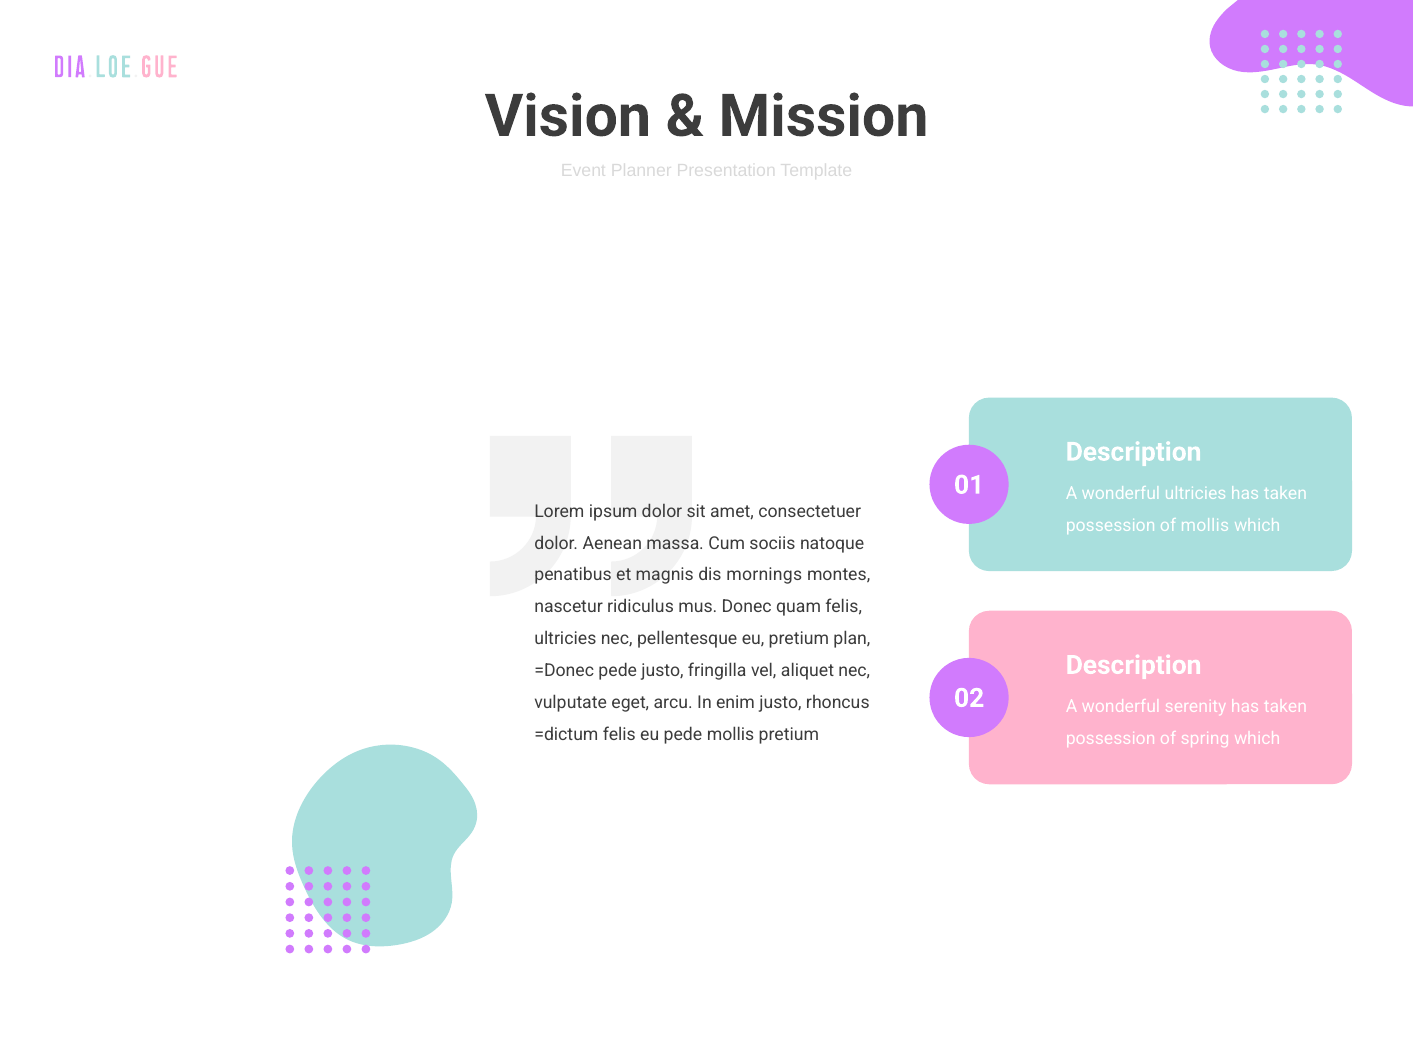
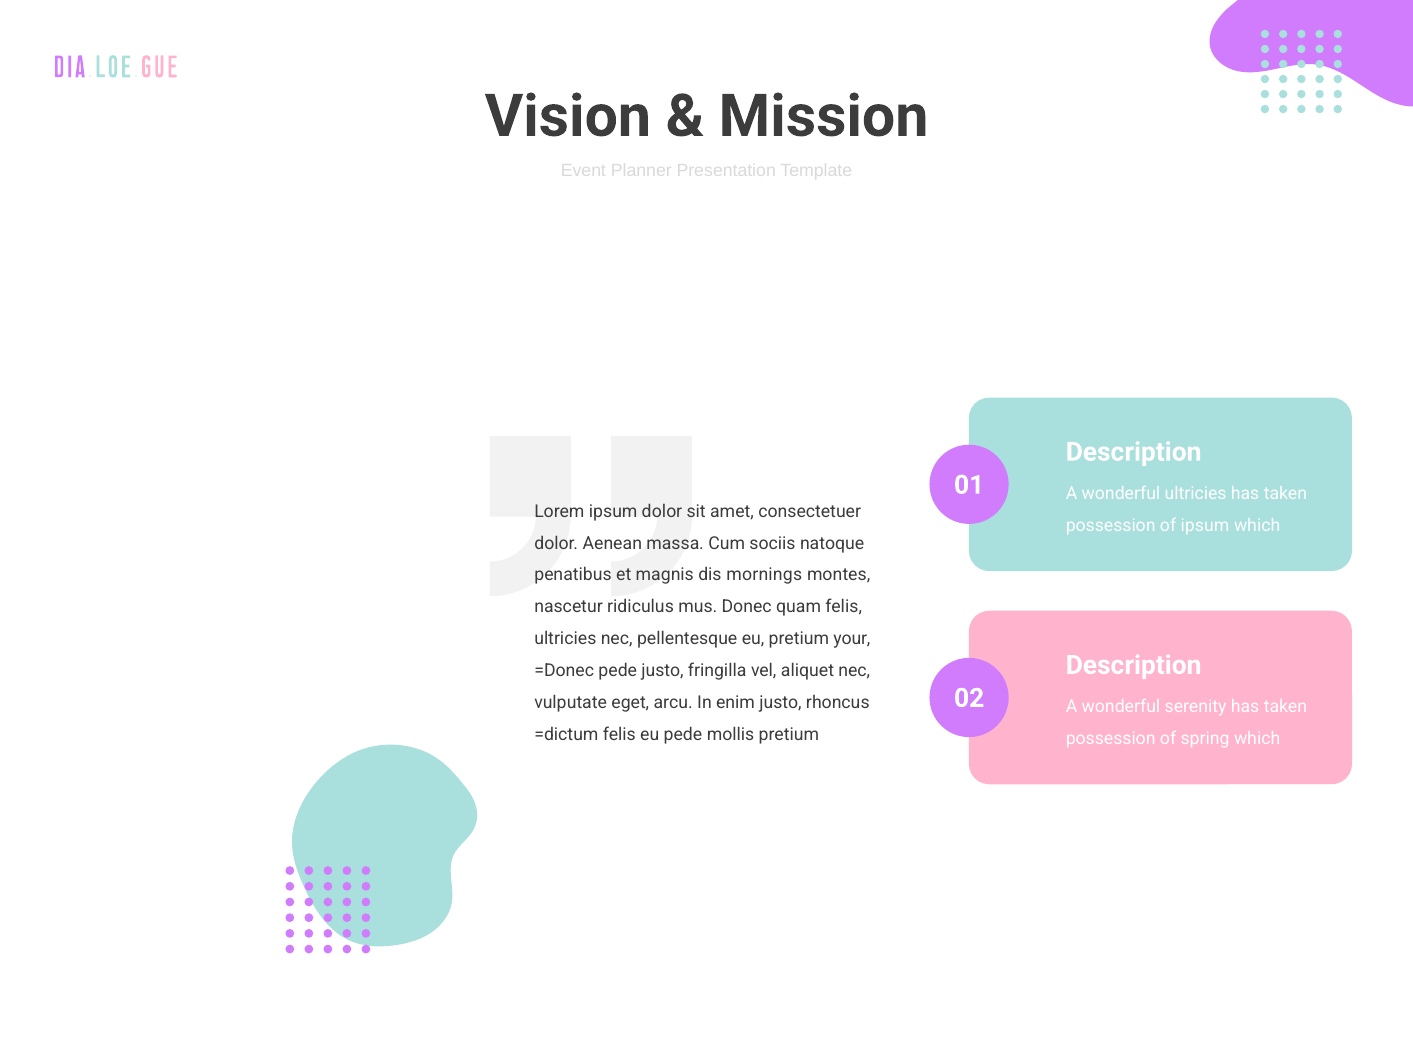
of mollis: mollis -> ipsum (1205, 526)
plan: plan -> your (852, 639)
